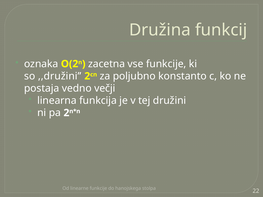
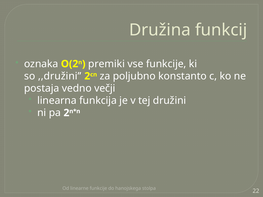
zacetna: zacetna -> premiki (107, 64)
